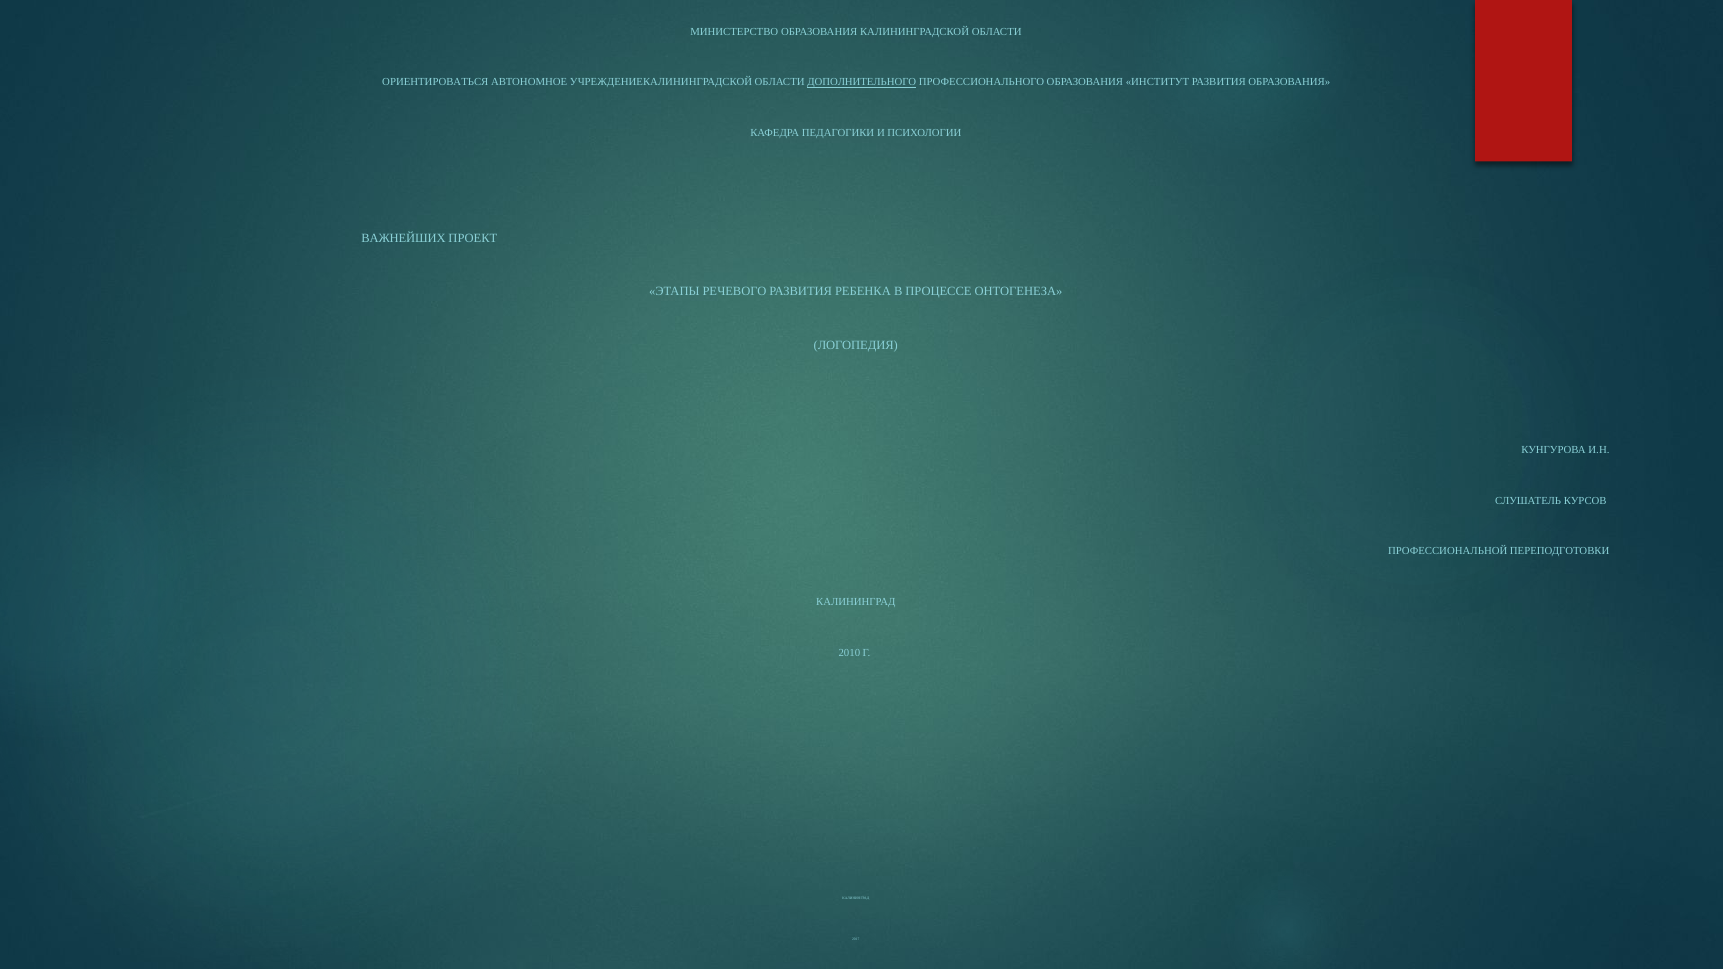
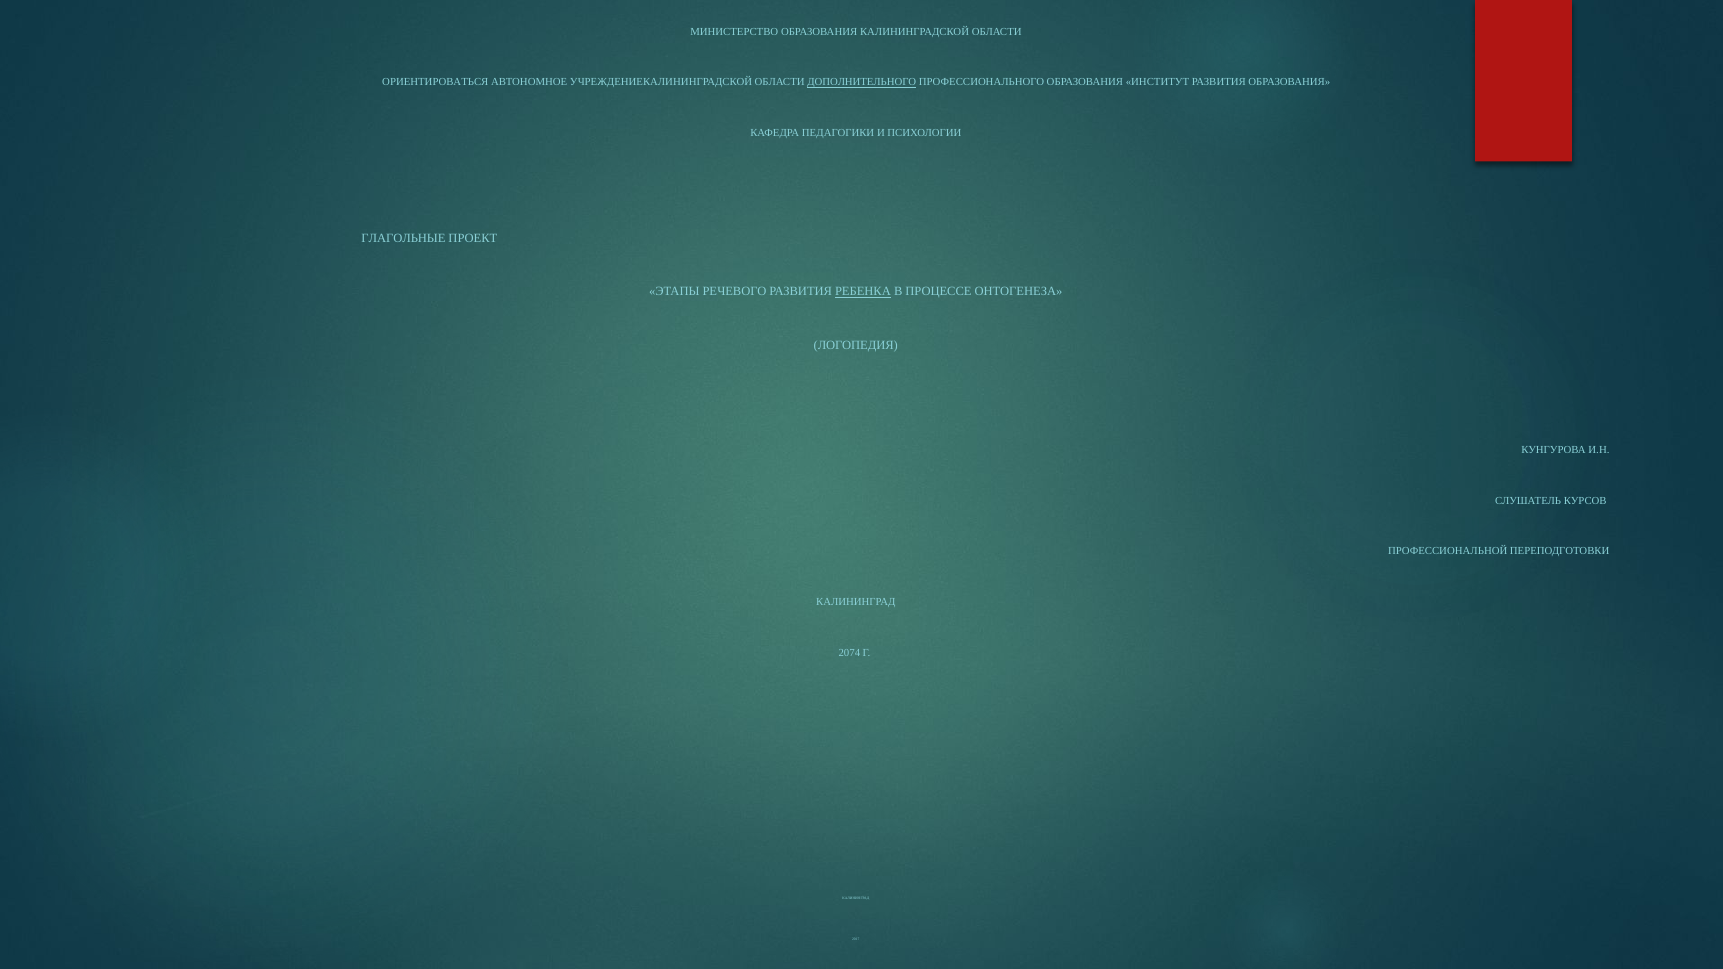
ВАЖНЕЙШИХ: ВАЖНЕЙШИХ -> ГЛАГОЛЬНЫЕ (404, 239)
РЕБЕНКА underline: none -> present (863, 292)
2010: 2010 -> 2074 (849, 653)
